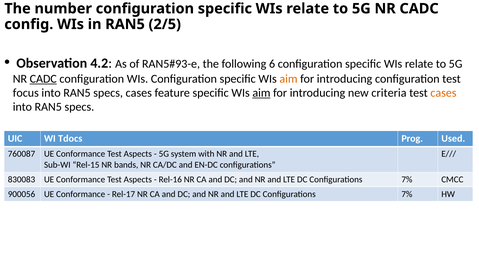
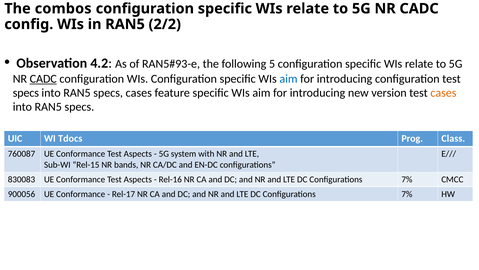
number: number -> combos (63, 9)
2/5: 2/5 -> 2/2 (165, 24)
6: 6 -> 5 (272, 64)
aim colour: orange -> blue (288, 79)
focus: focus -> specs (26, 93)
aim underline: present -> none (261, 93)
criteria: criteria -> version (389, 93)
Used: Used -> Class (453, 138)
